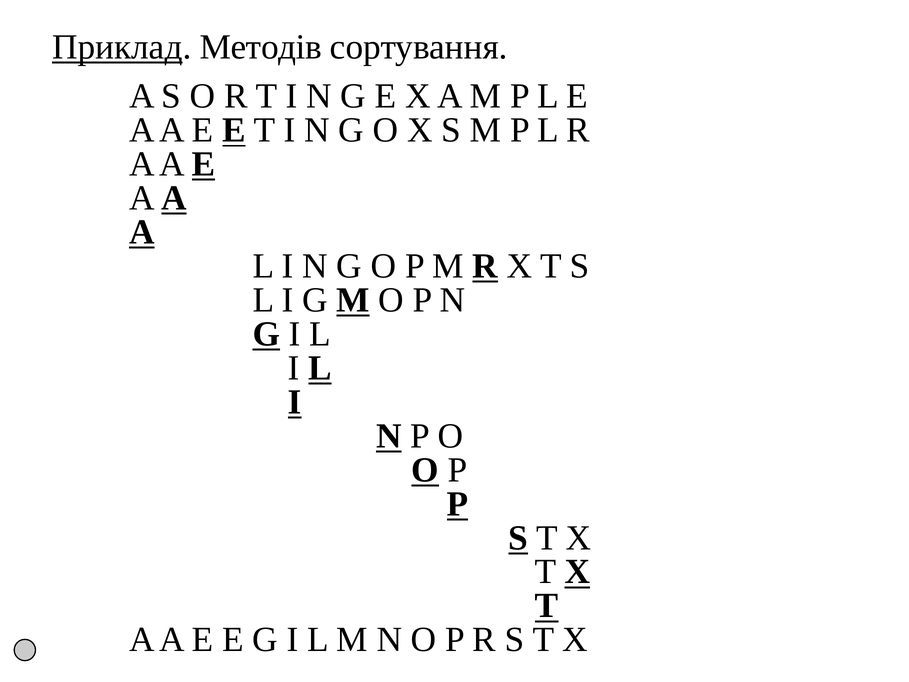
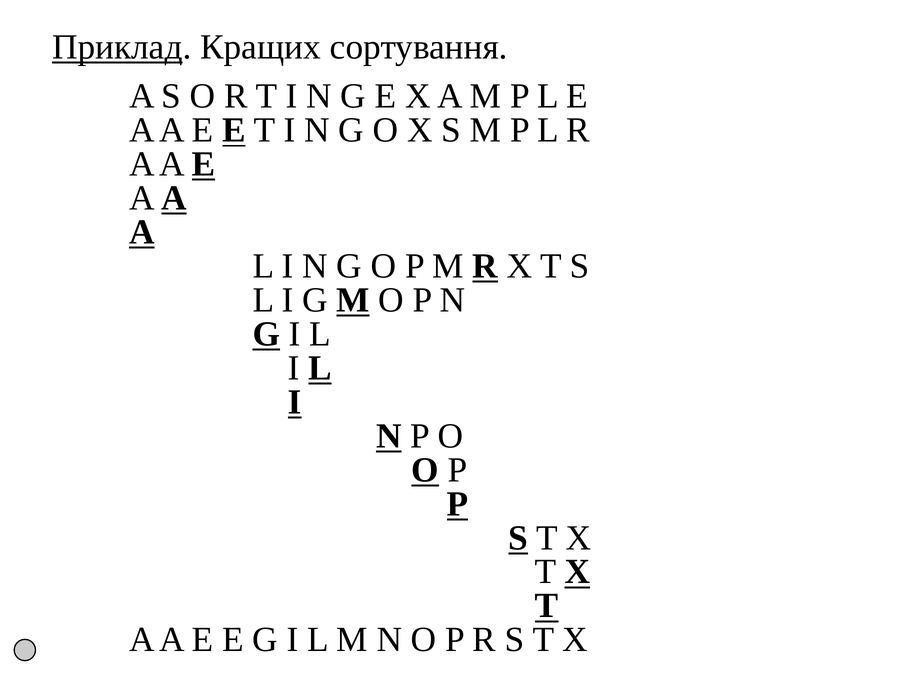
Методів: Методів -> Кращих (261, 47)
